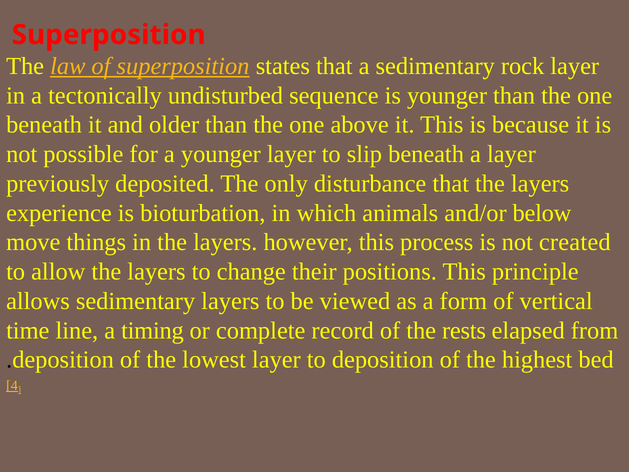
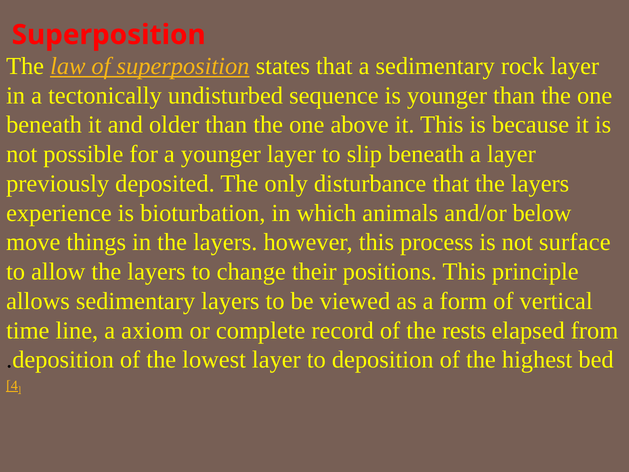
created: created -> surface (575, 242)
timing: timing -> axiom (152, 330)
